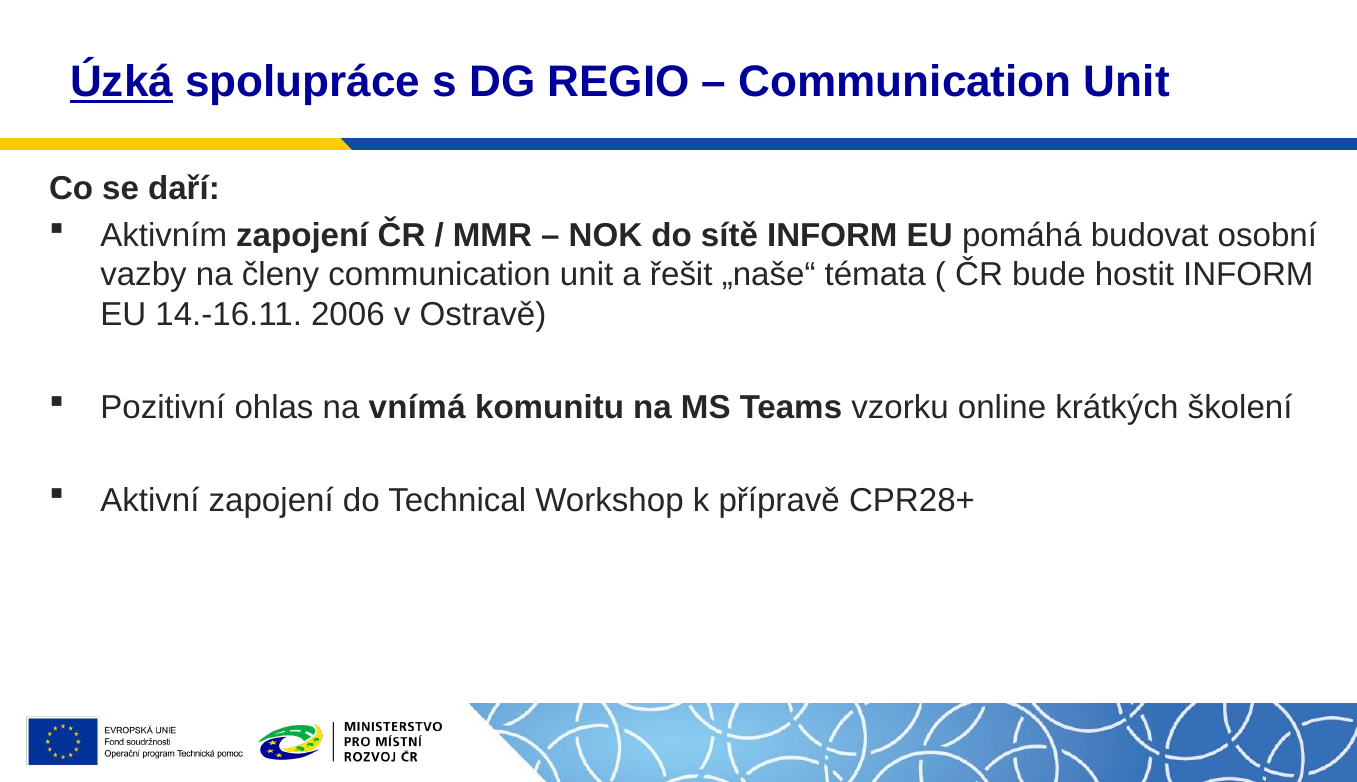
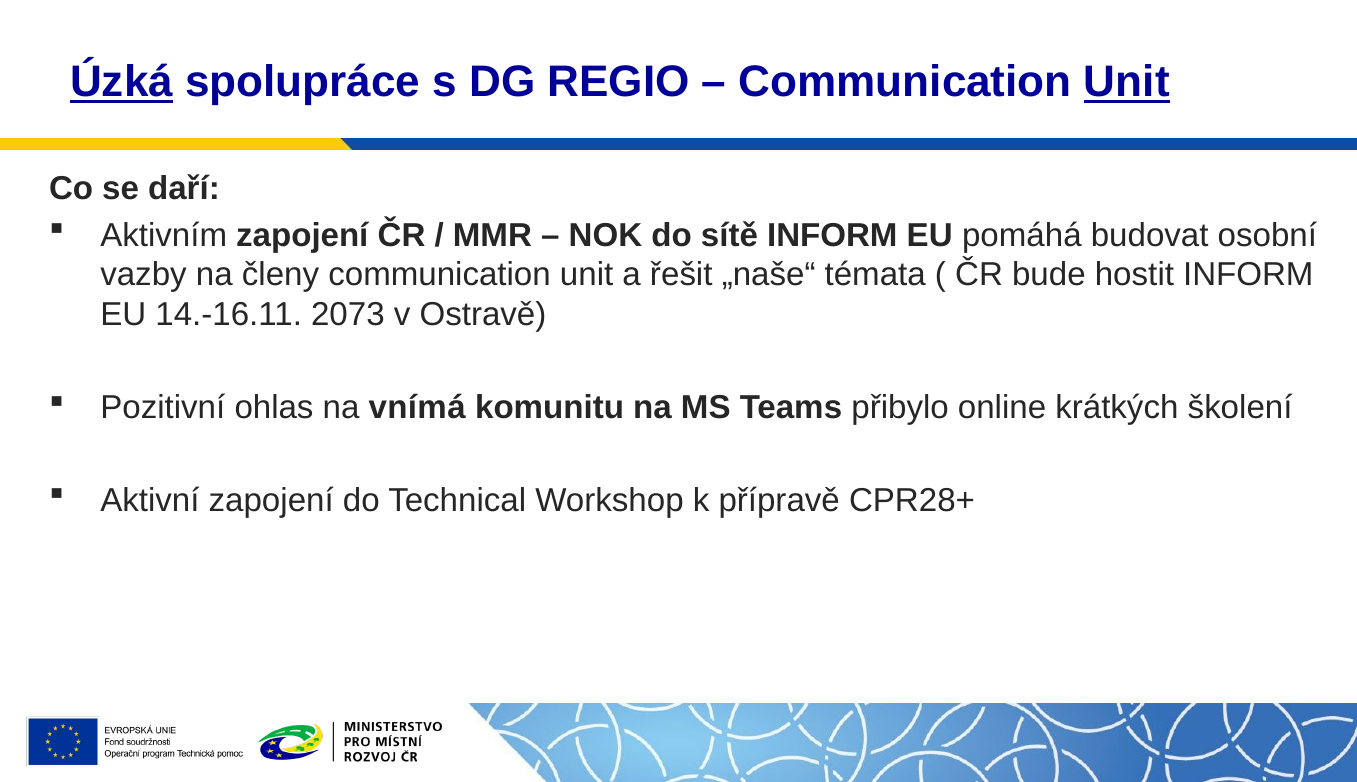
Unit underline: none -> present (1127, 82)
2006: 2006 -> 2073 (348, 315)
vzorku: vzorku -> přibylo (900, 407)
